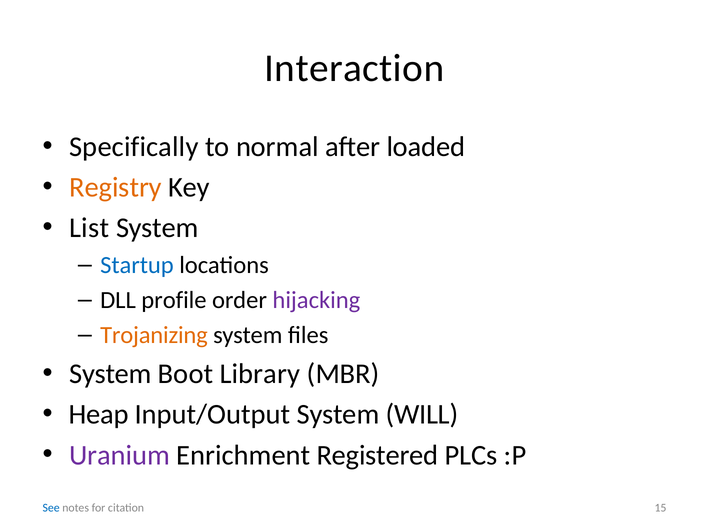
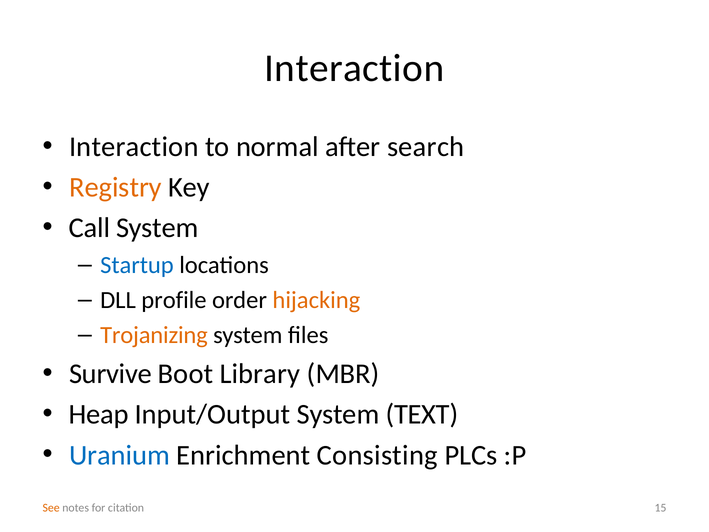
Specifically: Specifically -> Interaction (134, 147)
loaded: loaded -> search (426, 147)
List: List -> Call (89, 228)
hijacking colour: purple -> orange (316, 300)
System: System -> Survive (110, 374)
WILL: WILL -> TEXT (422, 414)
Uranium colour: purple -> blue (120, 455)
Registered: Registered -> Consisting (377, 455)
See colour: blue -> orange (51, 508)
